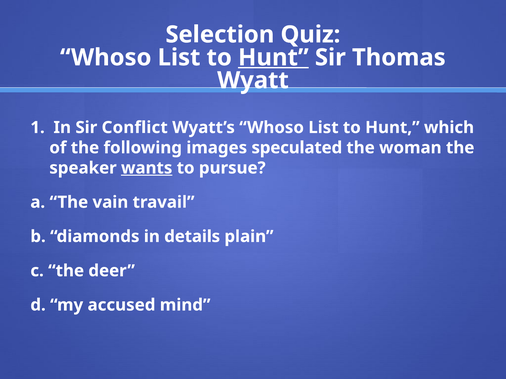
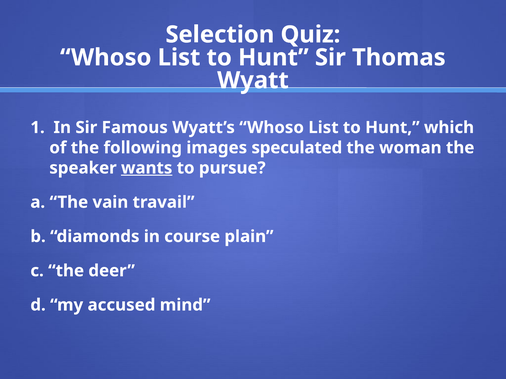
Hunt underline: present -> none (273, 58)
Conflict: Conflict -> Famous (135, 128)
details: details -> course (192, 237)
